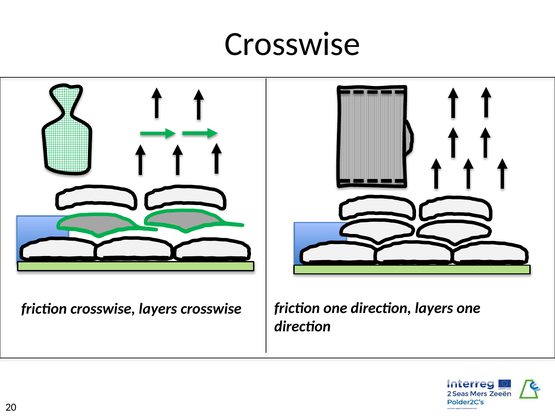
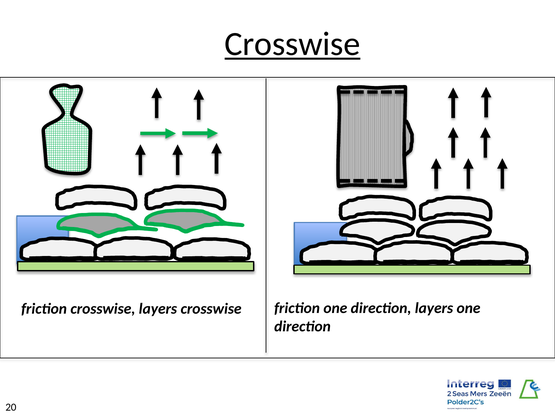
Crosswise underline: none -> present (292, 44)
